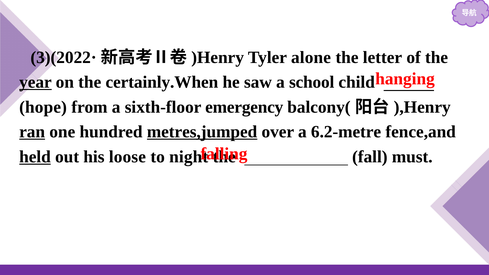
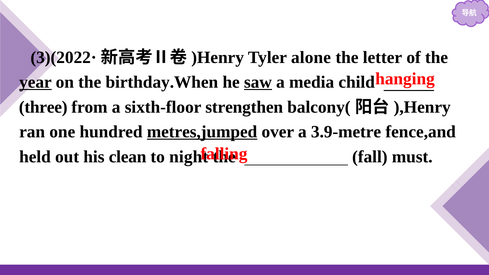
certainly.When: certainly.When -> birthday.When (162, 82)
saw underline: none -> present (258, 82)
school: school -> media (312, 82)
hope: hope -> three (43, 107)
emergency: emergency -> strengthen (244, 107)
ran underline: present -> none (32, 132)
6.2-metre: 6.2-metre -> 3.9-metre (346, 132)
held underline: present -> none (35, 157)
loose: loose -> clean (128, 157)
